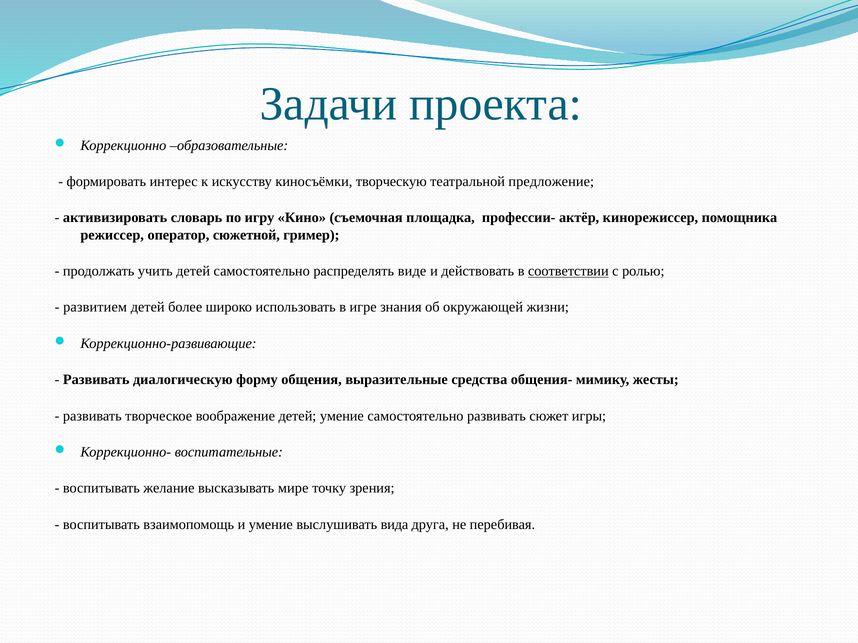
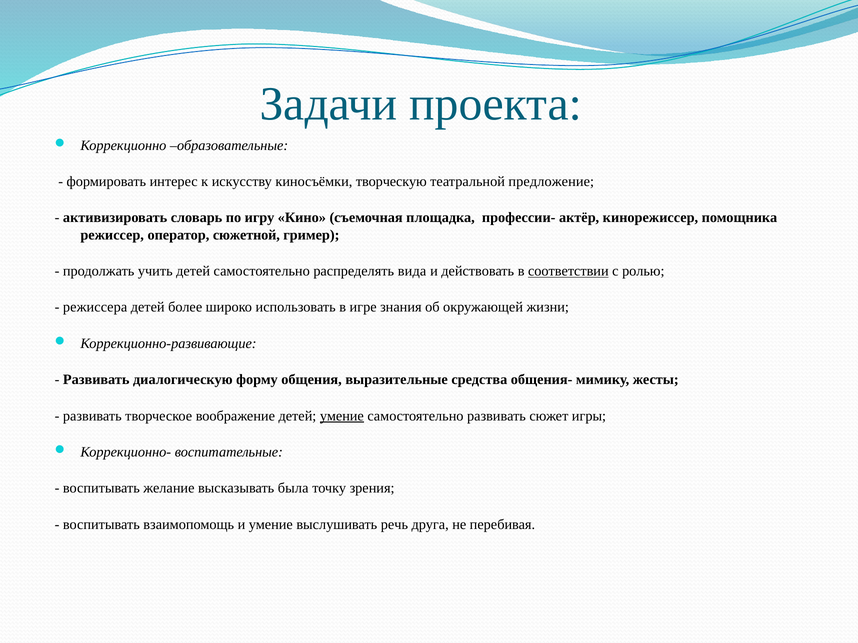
виде: виде -> вида (412, 271)
развитием: развитием -> режиссера (95, 308)
умение underline: none -> present (342, 416)
мире: мире -> была (293, 489)
вида: вида -> речь (394, 525)
